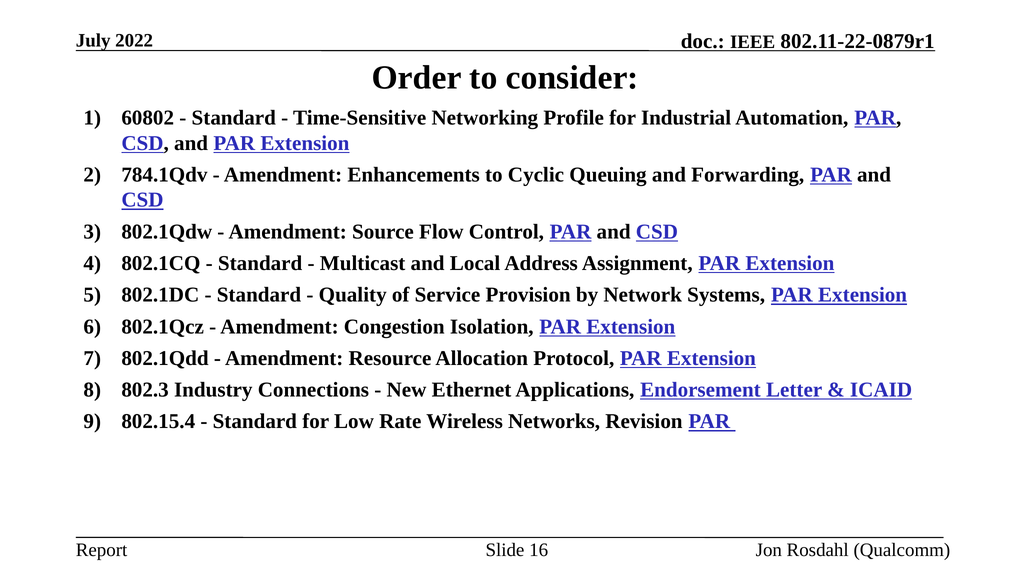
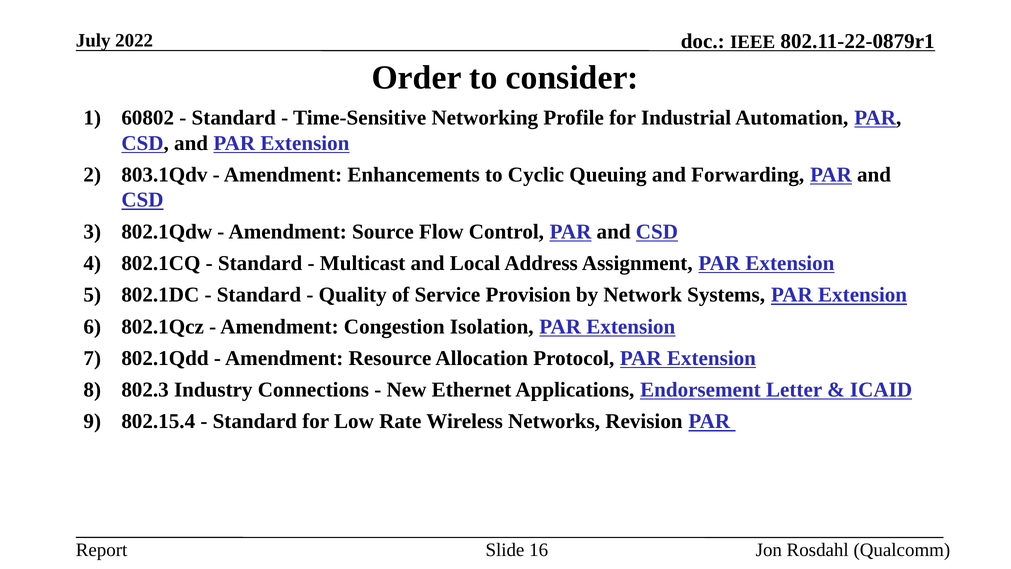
784.1Qdv: 784.1Qdv -> 803.1Qdv (164, 175)
